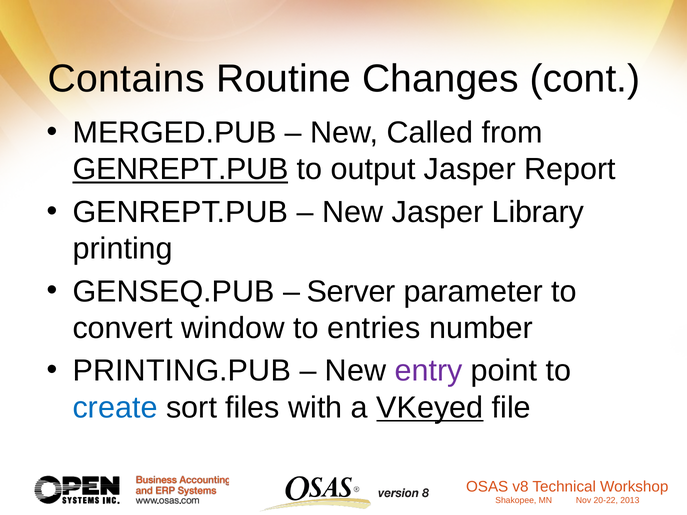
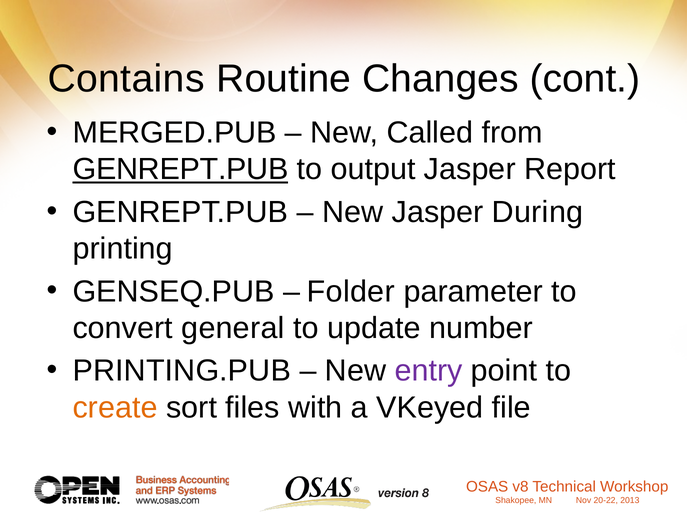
Library: Library -> During (538, 212)
Server: Server -> Folder (351, 292)
window: window -> general (233, 328)
entries: entries -> update (374, 328)
create colour: blue -> orange (115, 408)
VKeyed underline: present -> none (430, 408)
